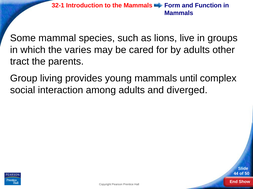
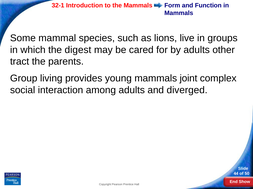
varies: varies -> digest (78, 50)
until: until -> joint (189, 79)
